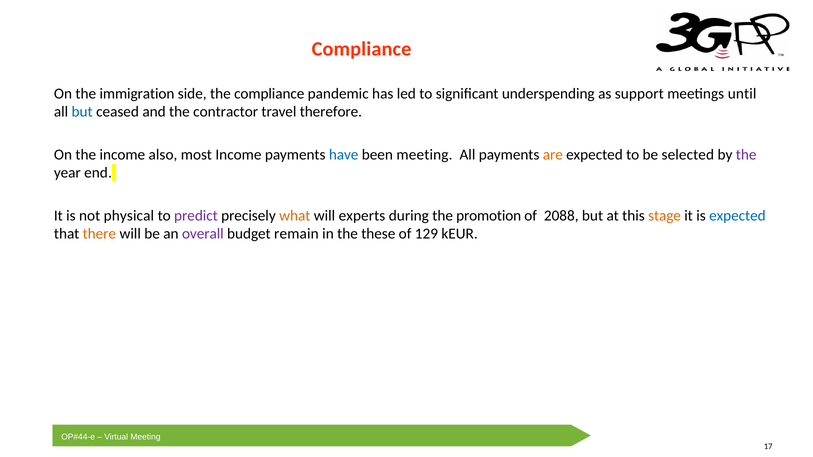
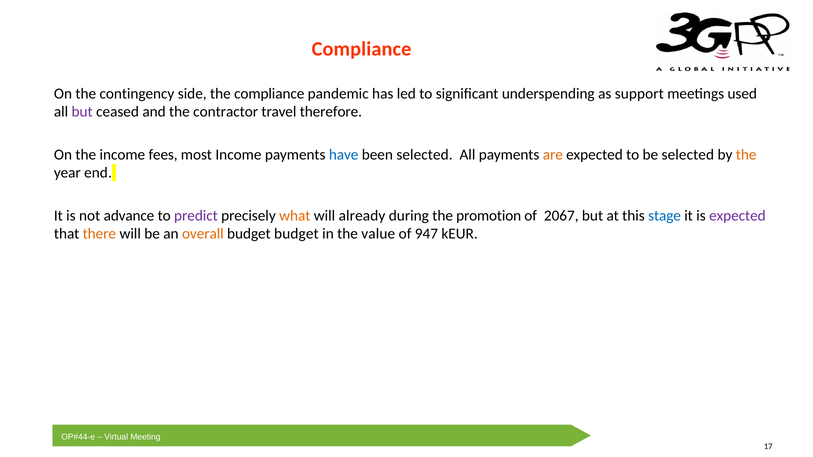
immigration: immigration -> contingency (137, 94)
until: until -> used (742, 94)
but colour: blue -> purple (82, 112)
also: also -> fees (163, 155)
been meeting: meeting -> selected (425, 155)
the colour: purple -> orange (746, 155)
physical: physical -> advance (129, 216)
experts: experts -> already (362, 216)
2088: 2088 -> 2067 (561, 216)
stage colour: orange -> blue (665, 216)
expected colour: blue -> purple (737, 216)
overall colour: purple -> orange (203, 234)
budget remain: remain -> budget (296, 234)
these: these -> value (378, 234)
129: 129 -> 947 (426, 234)
